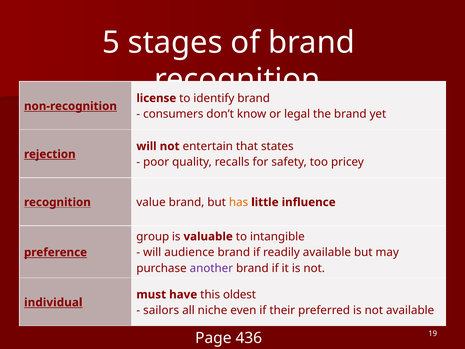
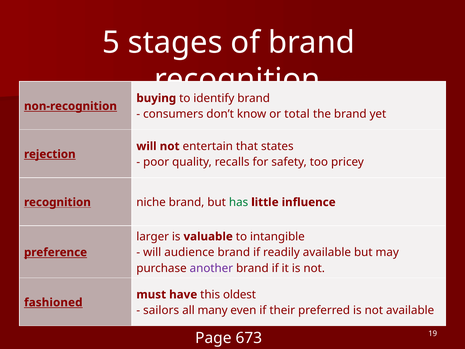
license: license -> buying (156, 98)
legal: legal -> total (297, 114)
value: value -> niche (151, 202)
has colour: orange -> green (239, 202)
group: group -> larger (153, 236)
individual: individual -> fashioned (53, 302)
niche: niche -> many (213, 310)
436: 436 -> 673 (249, 338)
